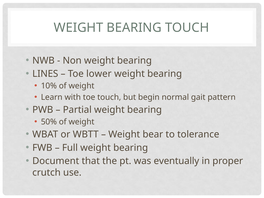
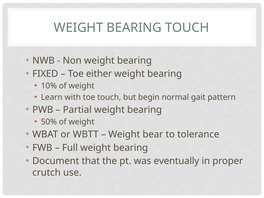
LINES: LINES -> FIXED (45, 74)
lower: lower -> either (99, 74)
